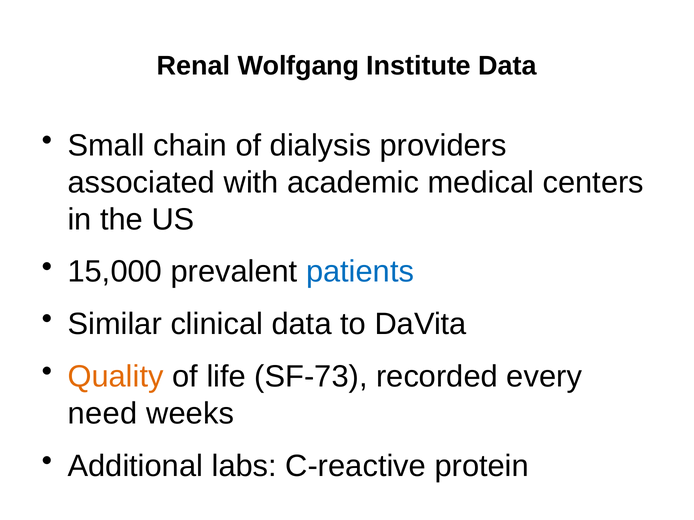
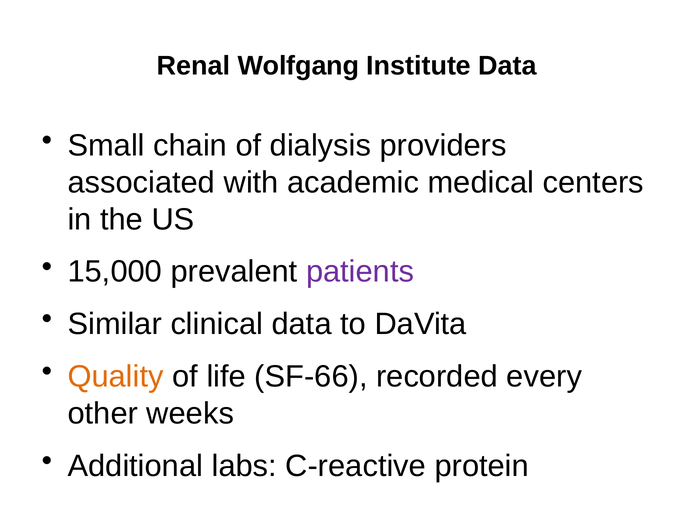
patients colour: blue -> purple (360, 272)
SF-73: SF-73 -> SF-66 (311, 377)
need: need -> other (103, 414)
